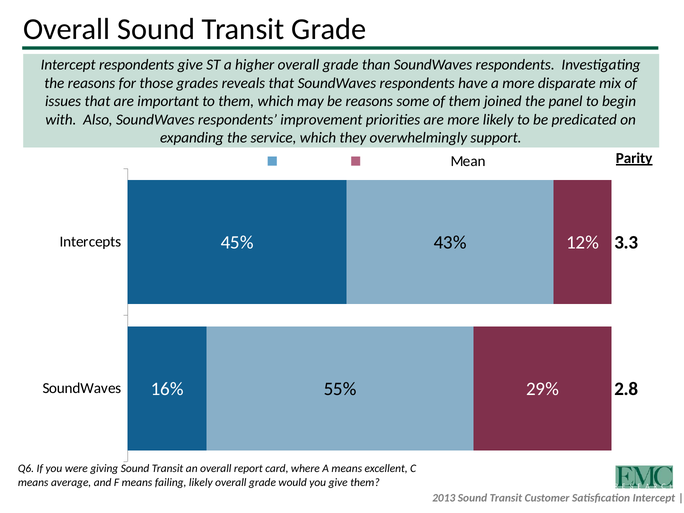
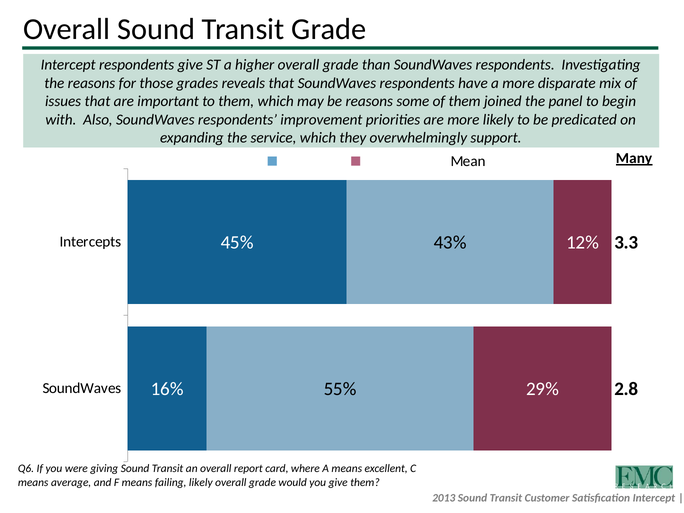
Parity: Parity -> Many (634, 158)
